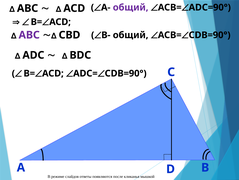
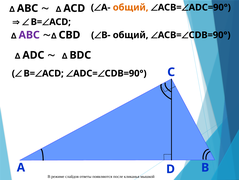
общий colour: purple -> orange (131, 7)
